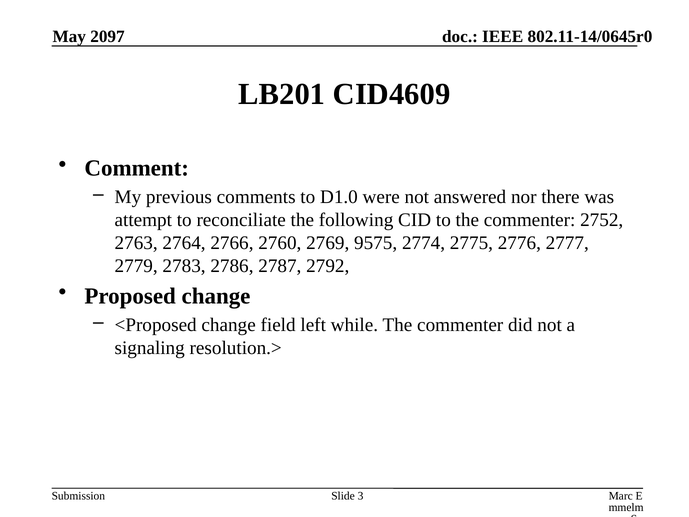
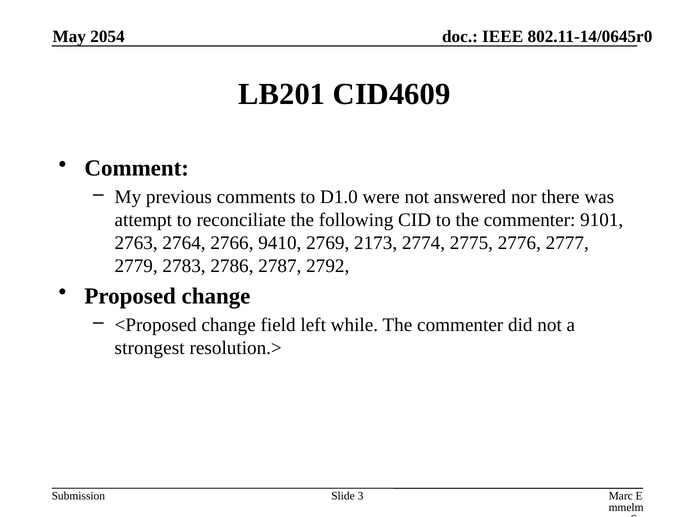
2097: 2097 -> 2054 (107, 37)
2752: 2752 -> 9101 (602, 220)
2760: 2760 -> 9410 (280, 243)
9575: 9575 -> 2173 (376, 243)
signaling: signaling -> strongest (150, 348)
